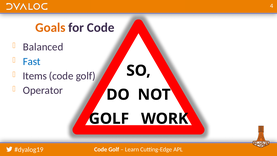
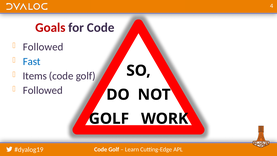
Goals colour: orange -> red (50, 28)
Balanced: Balanced -> Followed (43, 47)
Operator: Operator -> Followed (43, 90)
